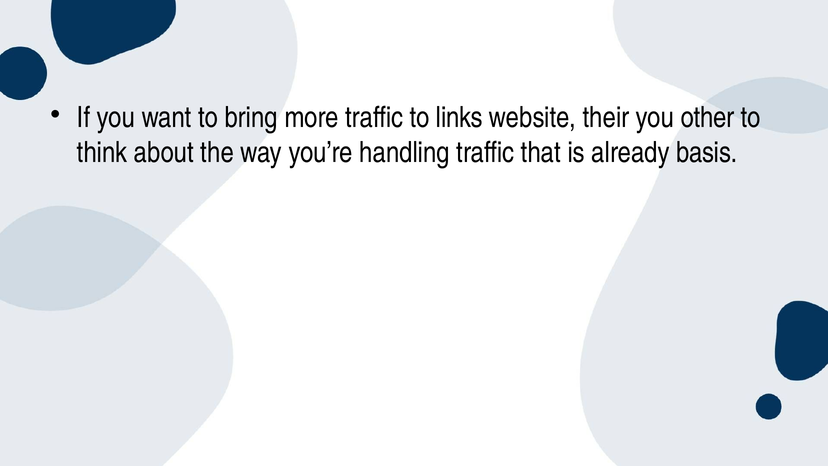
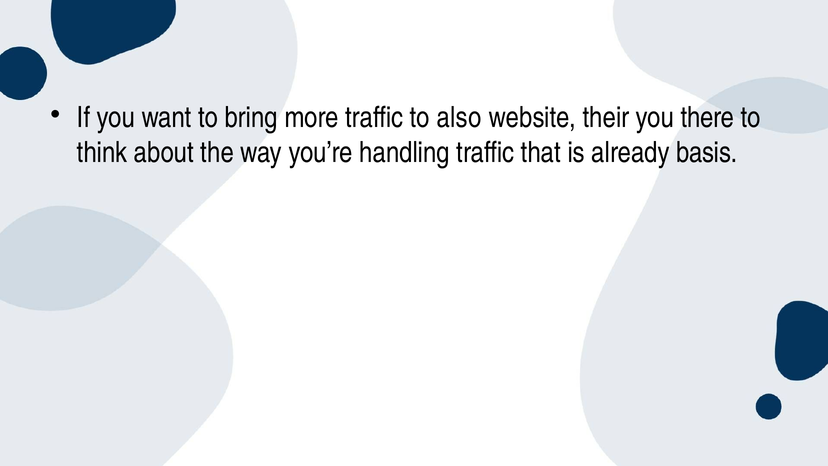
links: links -> also (459, 117)
other: other -> there (707, 117)
